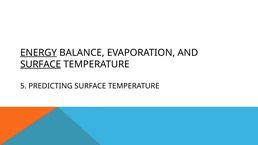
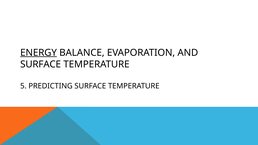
SURFACE underline: present -> none (41, 64)
